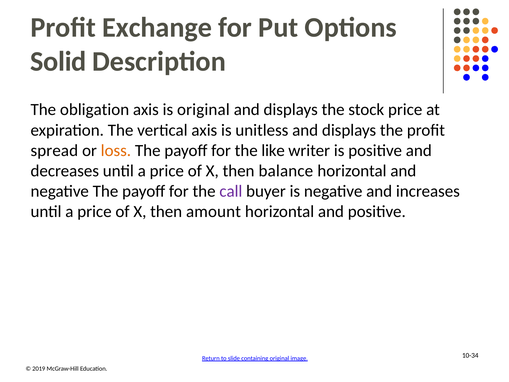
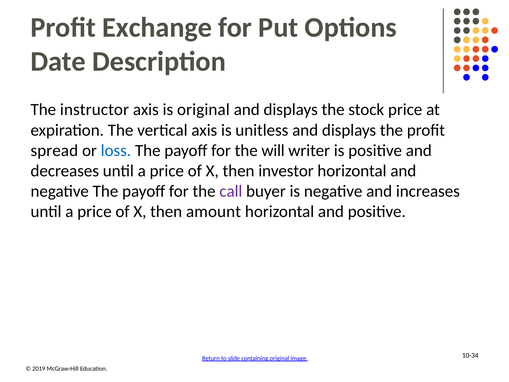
Solid: Solid -> Date (58, 61)
obligation: obligation -> instructor (94, 110)
loss colour: orange -> blue (116, 150)
like: like -> will (273, 150)
balance: balance -> investor (286, 171)
